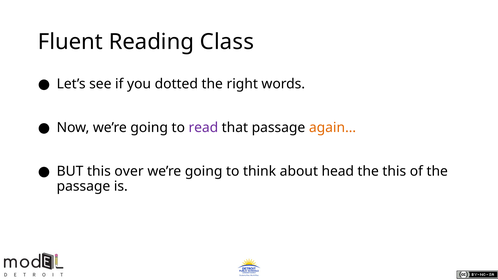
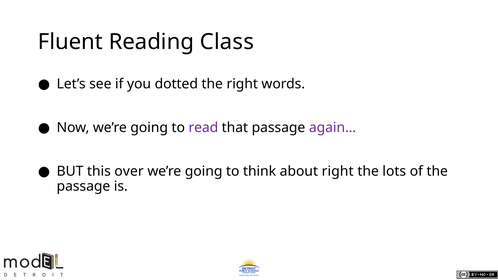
again… colour: orange -> purple (332, 128)
about head: head -> right (338, 171)
the this: this -> lots (394, 171)
